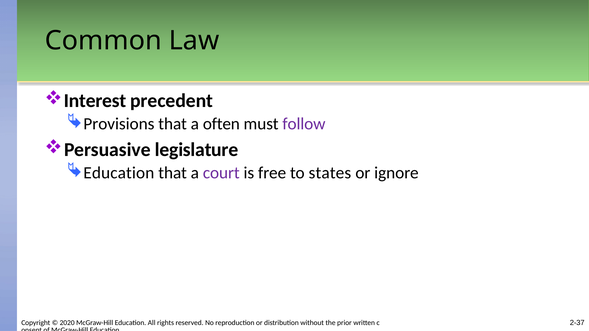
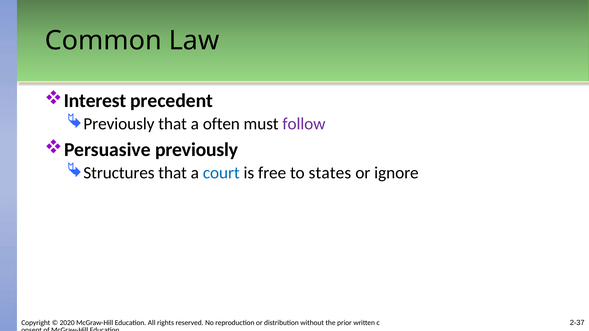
Provisions: Provisions -> Previously (119, 124)
Persuasive legislature: legislature -> previously (197, 150)
Education: Education -> Structures (119, 173)
court colour: purple -> blue (221, 173)
